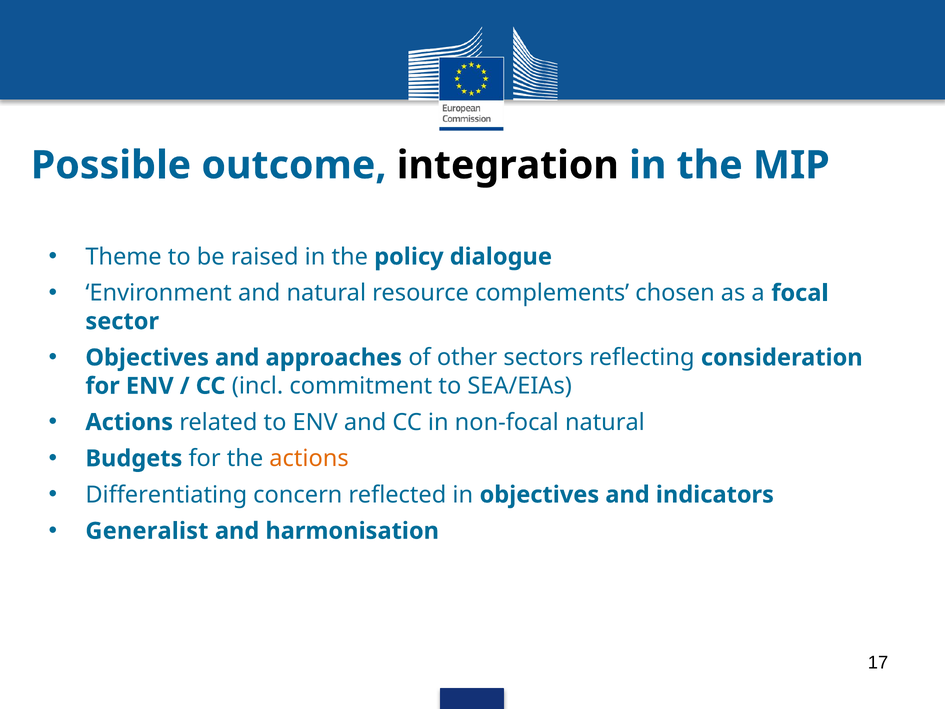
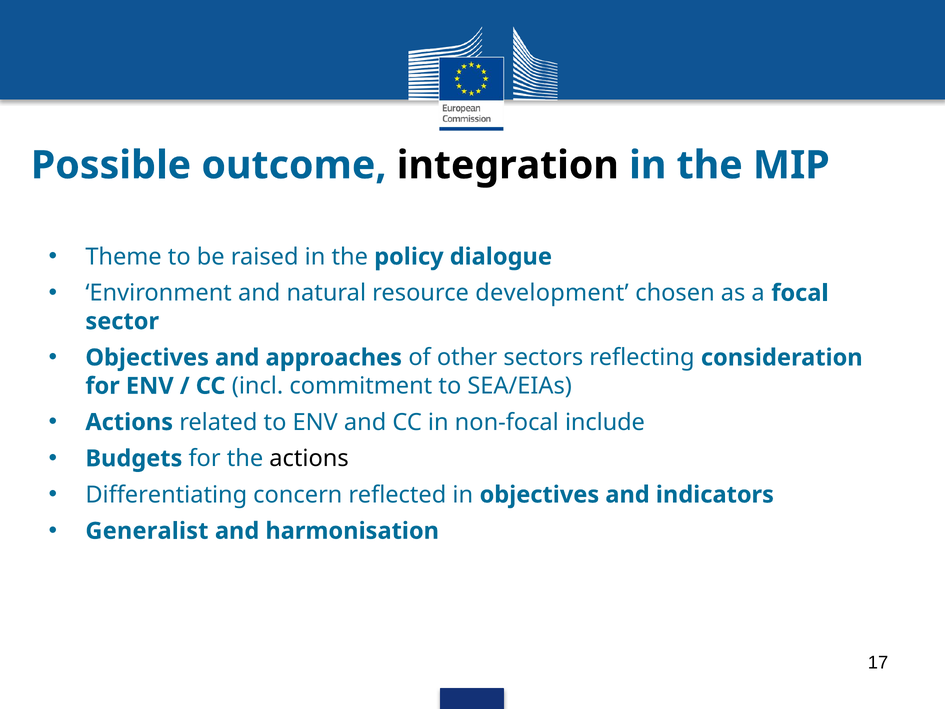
complements: complements -> development (552, 293)
non-focal natural: natural -> include (605, 422)
actions colour: orange -> black (309, 458)
